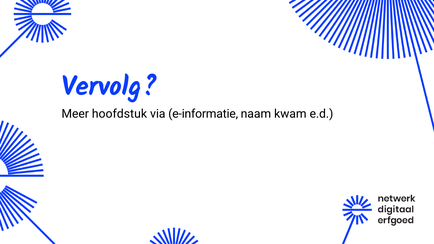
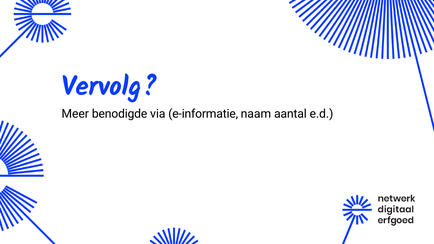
hoofdstuk: hoofdstuk -> benodigde (120, 114)
kwam: kwam -> aantal (290, 114)
